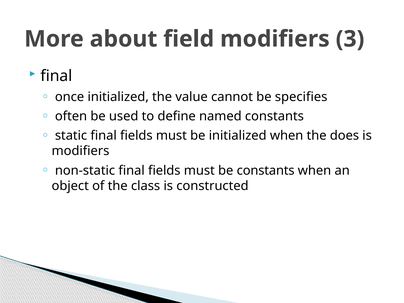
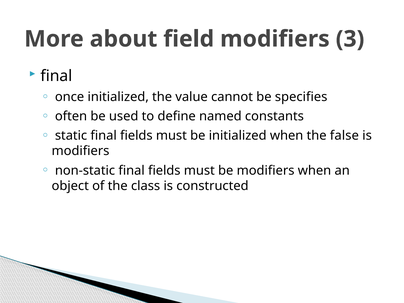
does: does -> false (344, 136)
be constants: constants -> modifiers (266, 170)
